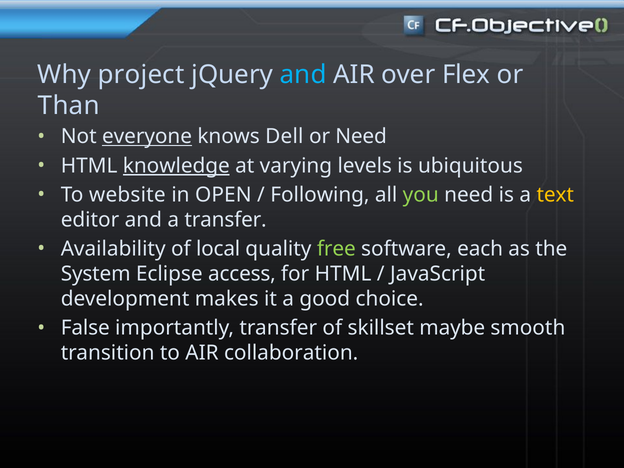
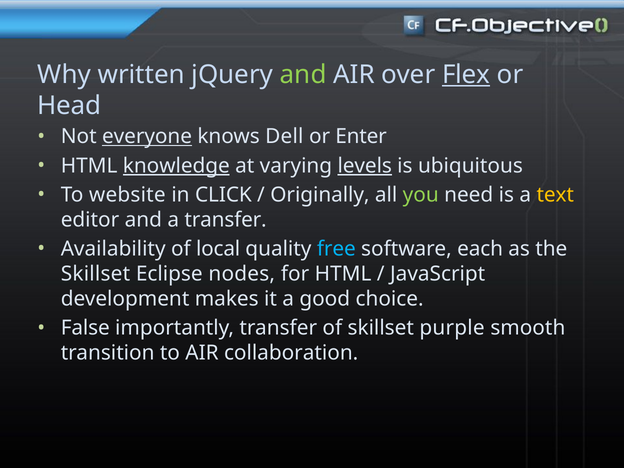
project: project -> written (141, 75)
and colour: light blue -> light green (303, 75)
Flex underline: none -> present (466, 75)
Than: Than -> Head (69, 106)
or Need: Need -> Enter (361, 137)
levels underline: none -> present (365, 166)
OPEN: OPEN -> CLICK (223, 195)
Following: Following -> Originally (320, 195)
free colour: light green -> light blue (336, 249)
System: System -> Skillset (95, 274)
access: access -> nodes (242, 274)
maybe: maybe -> purple (452, 328)
